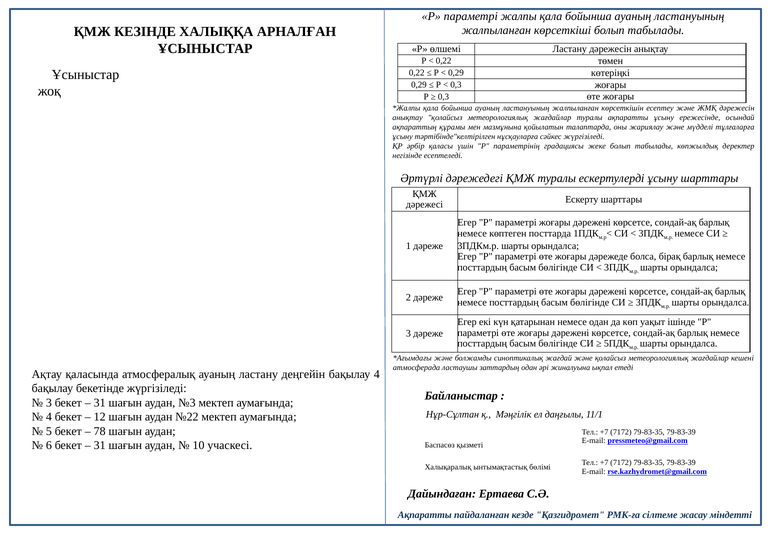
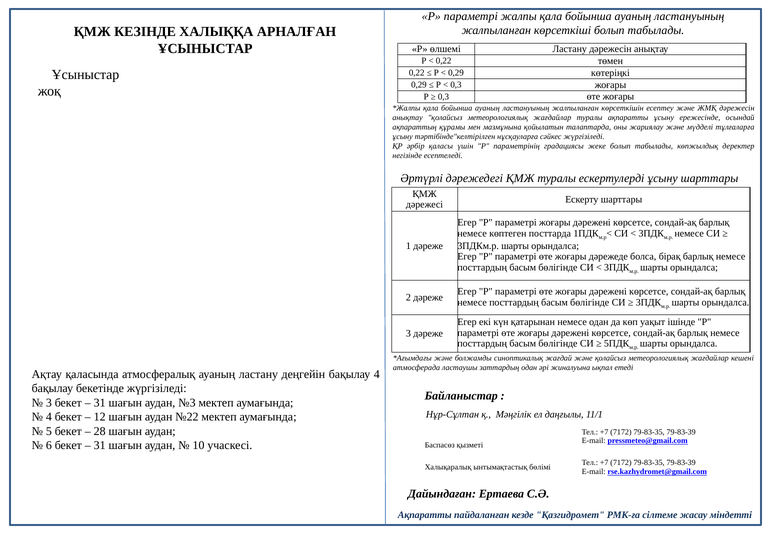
78: 78 -> 28 (100, 431)
